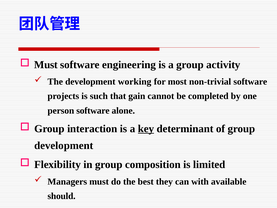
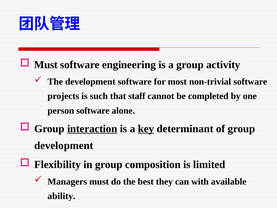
development working: working -> software (135, 82)
gain: gain -> staff (137, 96)
interaction underline: none -> present (92, 129)
should: should -> ability (61, 196)
